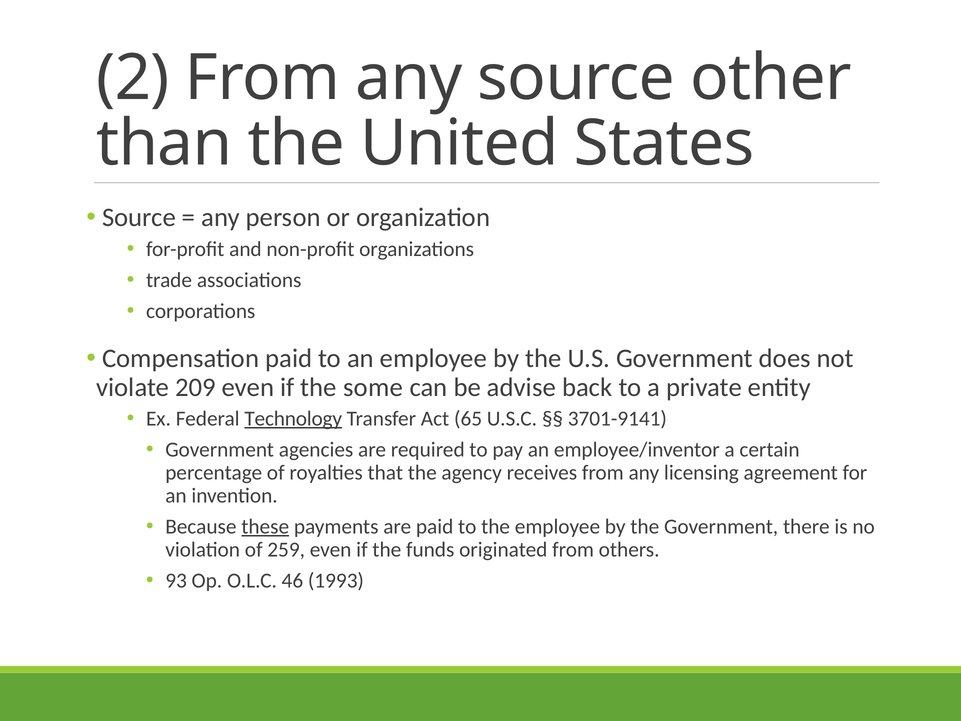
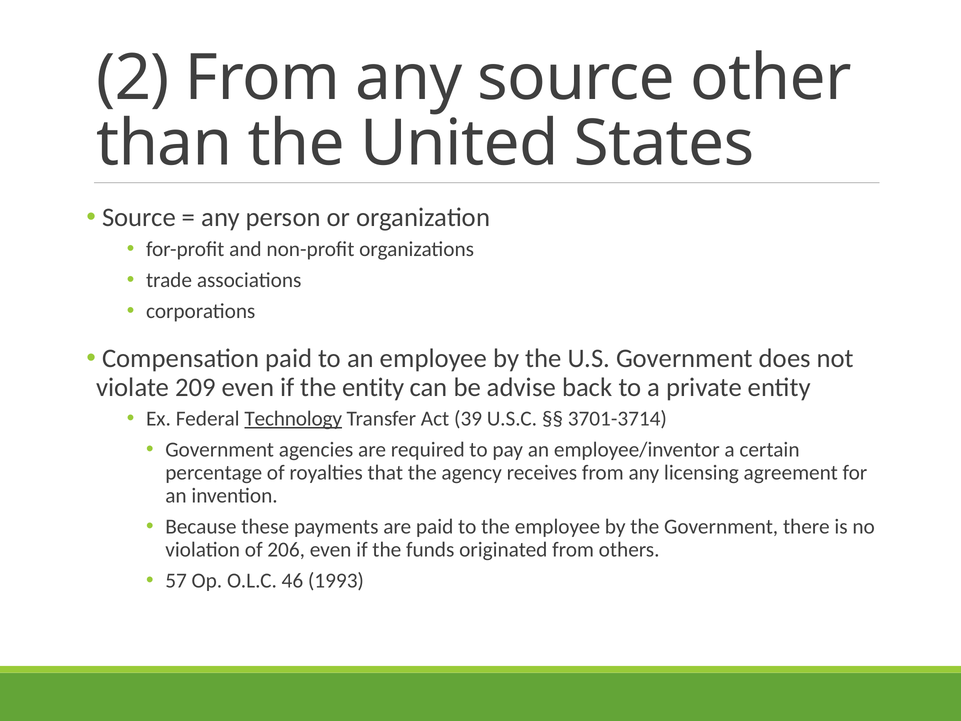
the some: some -> entity (373, 387)
65: 65 -> 39 (468, 418)
3701-9141: 3701-9141 -> 3701-3714 (617, 418)
these underline: present -> none (265, 526)
259: 259 -> 206 (286, 549)
93: 93 -> 57 (176, 580)
